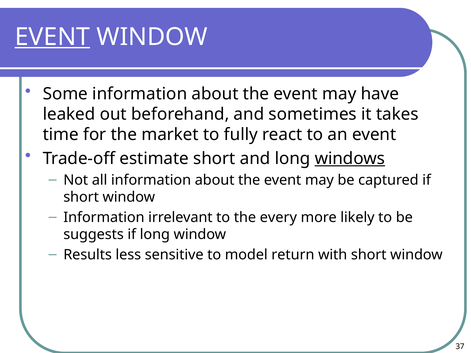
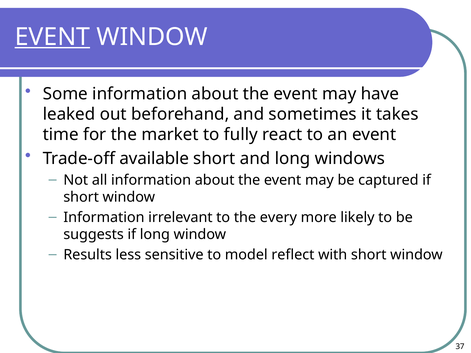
estimate: estimate -> available (154, 159)
windows underline: present -> none (350, 159)
return: return -> reflect (293, 255)
